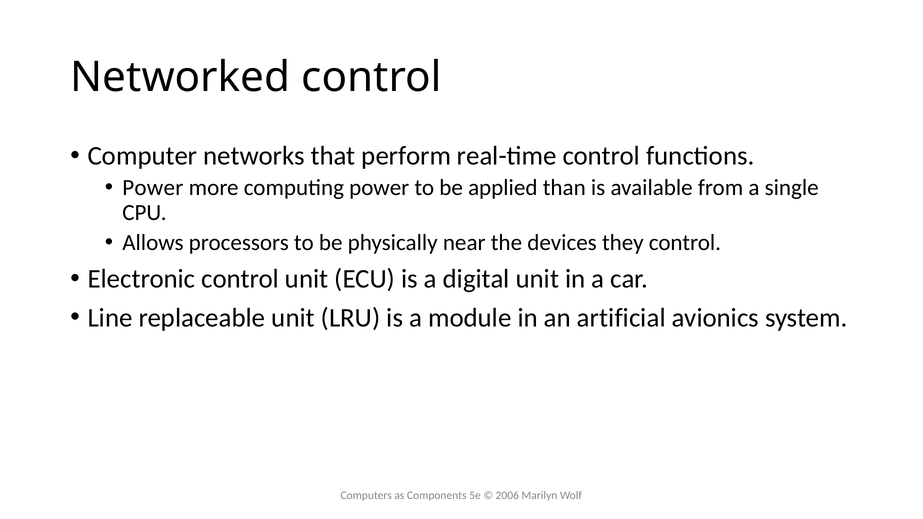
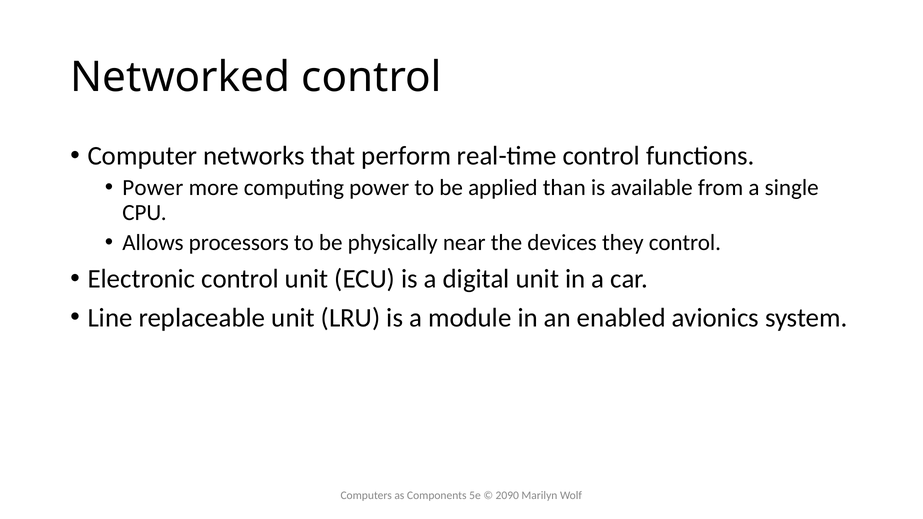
artificial: artificial -> enabled (621, 318)
2006: 2006 -> 2090 (507, 496)
